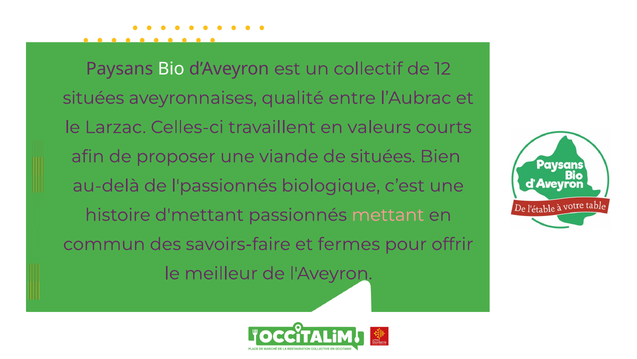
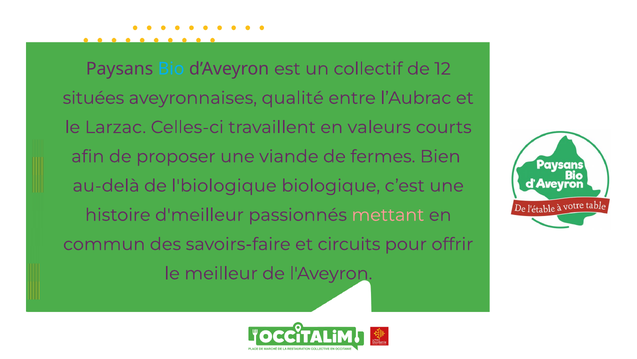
Bio colour: white -> light blue (171, 69)
de situées: situées -> fermes (383, 156)
l'passionnés: l'passionnés -> l'biologique (224, 185)
d'mettant: d'mettant -> d'meilleur (199, 215)
fermes: fermes -> circuits (349, 244)
